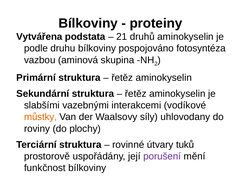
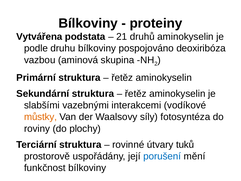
fotosyntéza: fotosyntéza -> deoxiribóza (201, 48)
uhlovodany: uhlovodany -> fotosyntéza (185, 117)
porušení colour: purple -> blue (162, 156)
